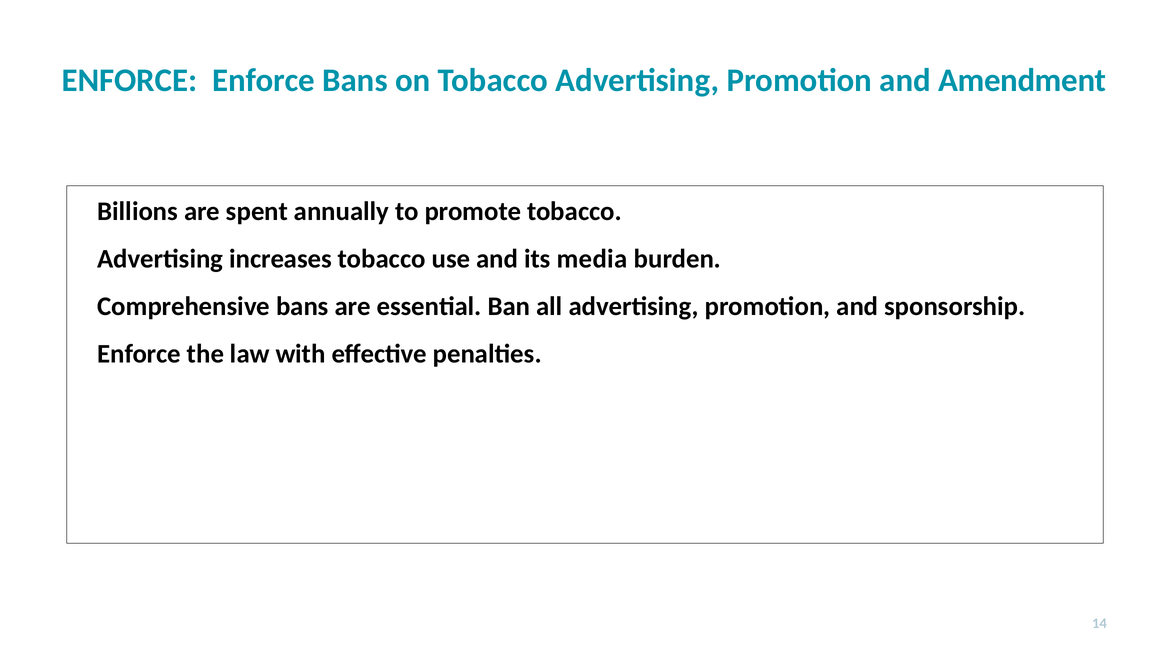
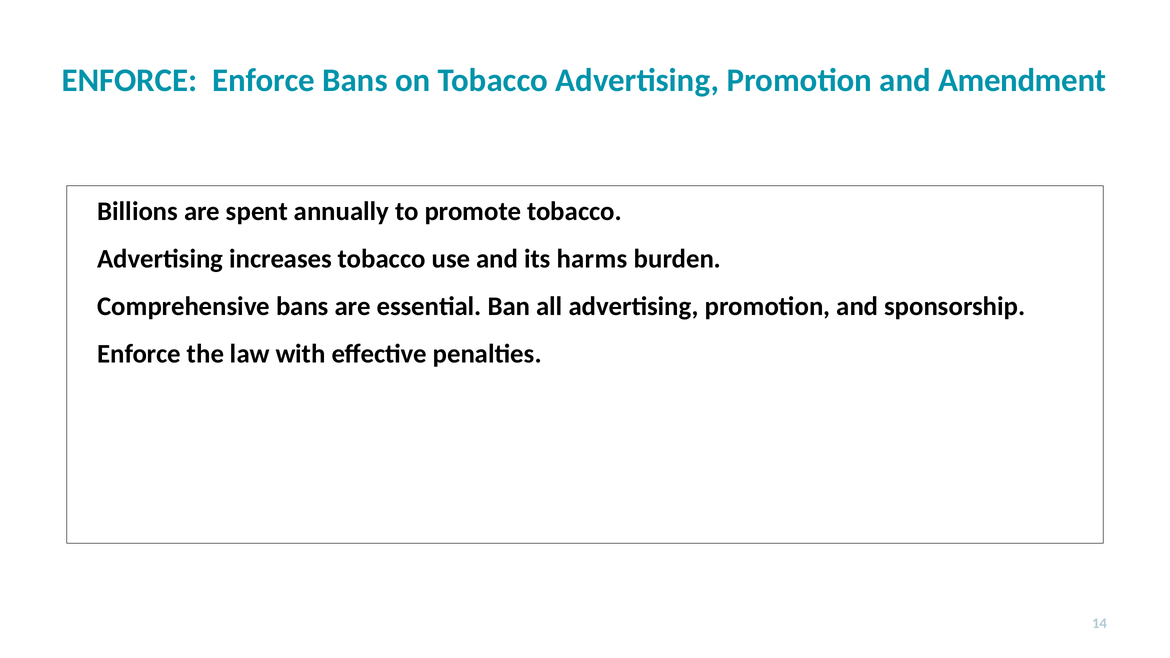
media: media -> harms (592, 259)
